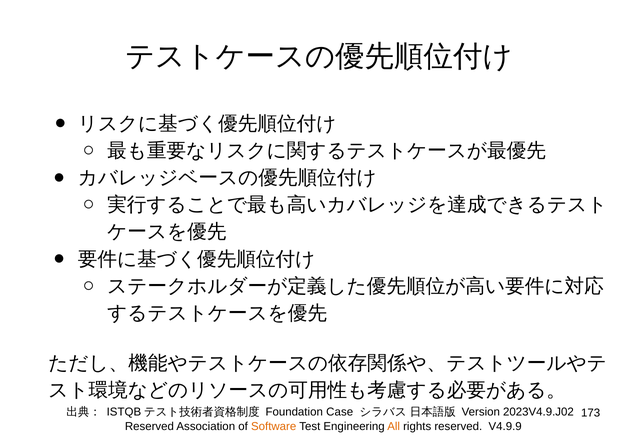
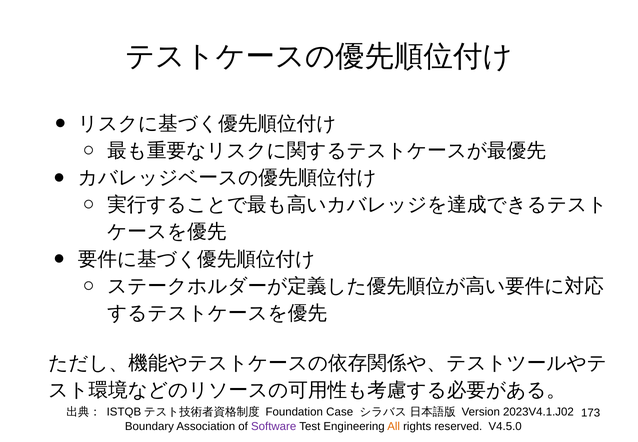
2023V4.9.J02: 2023V4.9.J02 -> 2023V4.1.J02 (538, 412)
Reserved: Reserved -> Boundary (149, 426)
Software colour: orange -> purple (274, 426)
V4.9.9: V4.9.9 -> V4.5.0 (505, 426)
